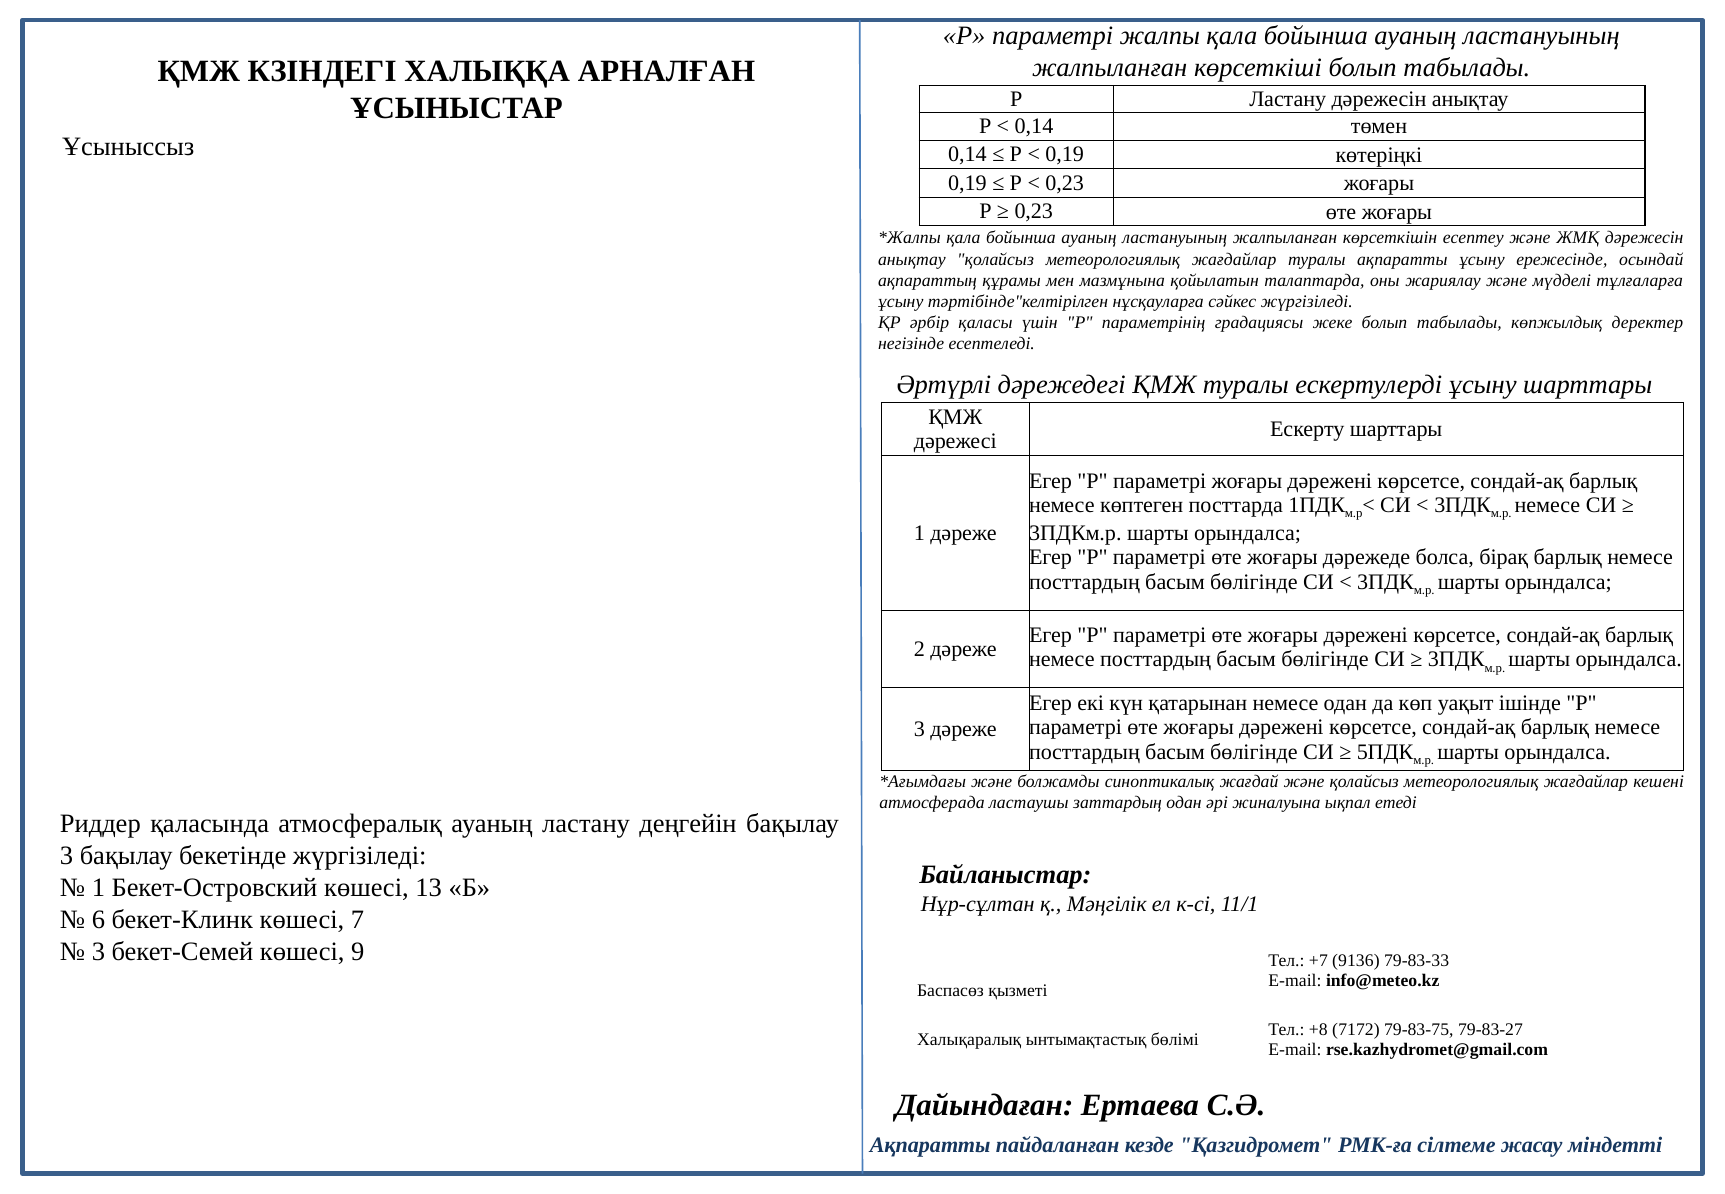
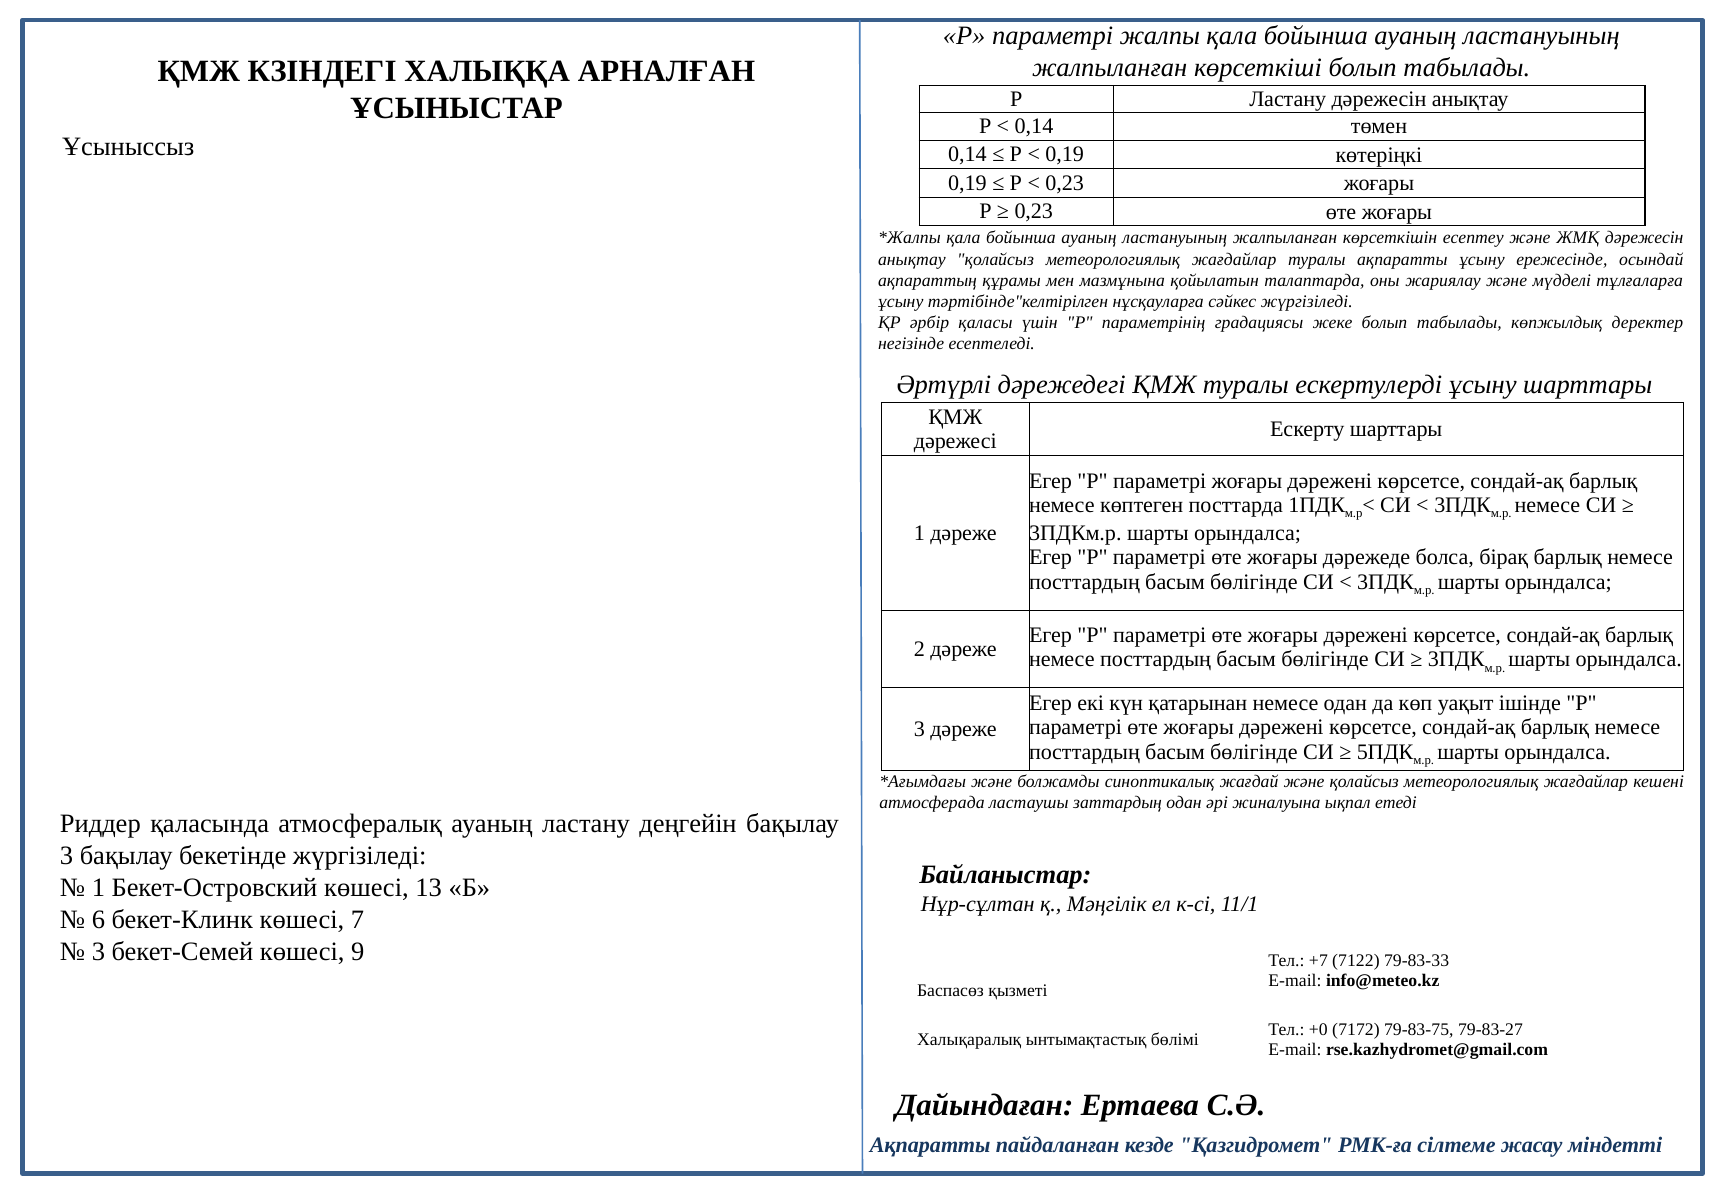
9136: 9136 -> 7122 (1356, 961)
+8: +8 -> +0 (1318, 1030)
